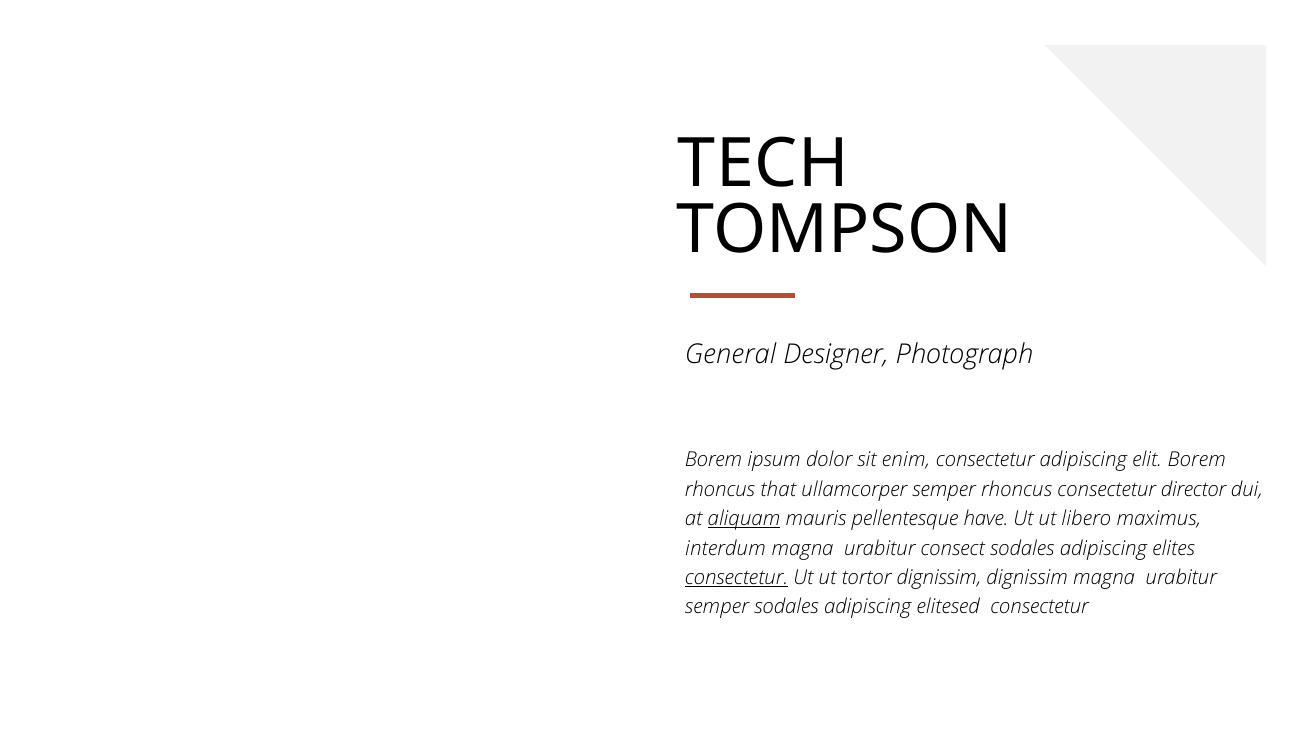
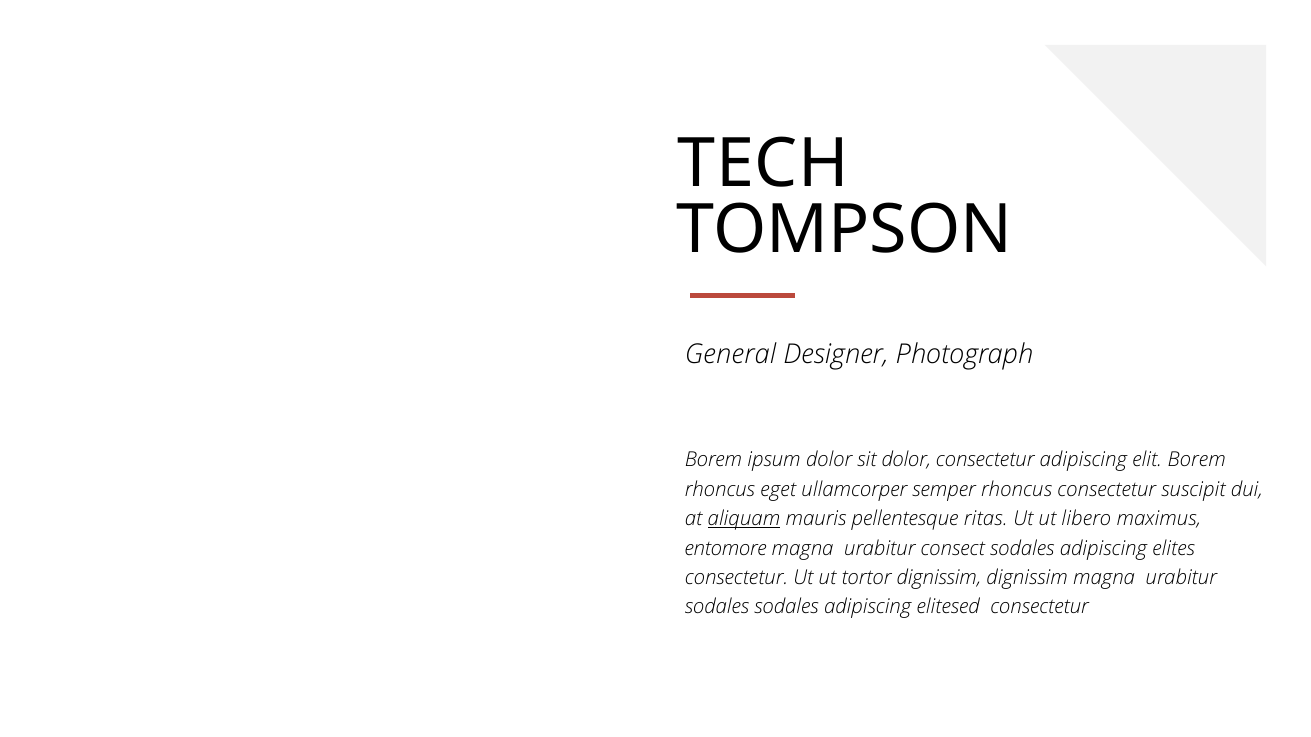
sit enim: enim -> dolor (906, 460)
that: that -> eget (778, 490)
director: director -> suscipit (1193, 490)
have: have -> ritas (986, 519)
interdum: interdum -> entomore (726, 549)
consectetur underline: present -> none (737, 578)
semper: semper -> sodales (717, 608)
